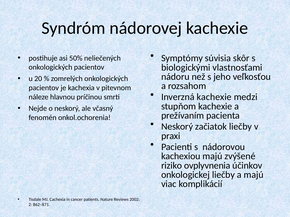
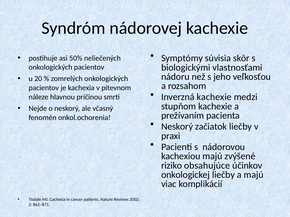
ovplyvnenia: ovplyvnenia -> obsahujúce (207, 166)
